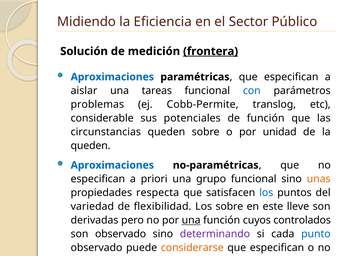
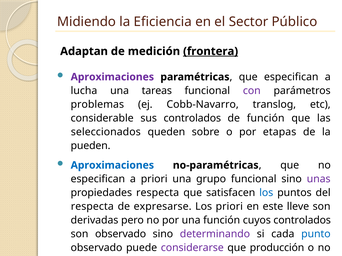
Solución: Solución -> Adaptan (84, 51)
Aproximaciones colour: blue -> purple (112, 77)
aislar: aislar -> lucha (84, 91)
con colour: blue -> purple (252, 91)
Cobb-Permite: Cobb-Permite -> Cobb-Navarro (203, 105)
sus potenciales: potenciales -> controlados (192, 118)
circunstancias: circunstancias -> seleccionados (106, 132)
unidad: unidad -> etapas (280, 132)
queden: queden -> pueden (91, 146)
unas colour: orange -> purple (319, 179)
variedad: variedad -> respecta (92, 207)
flexibilidad: flexibilidad -> expresarse (163, 207)
Los sobre: sobre -> priori (229, 207)
una underline: present -> none (191, 221)
considerarse colour: orange -> purple (192, 248)
especifican: especifican -> producción (277, 248)
